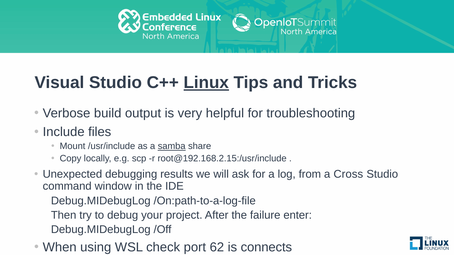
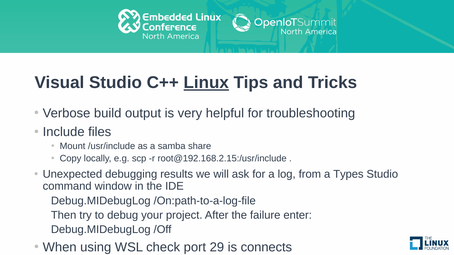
samba underline: present -> none (172, 146)
Cross: Cross -> Types (348, 175)
62: 62 -> 29 (217, 248)
